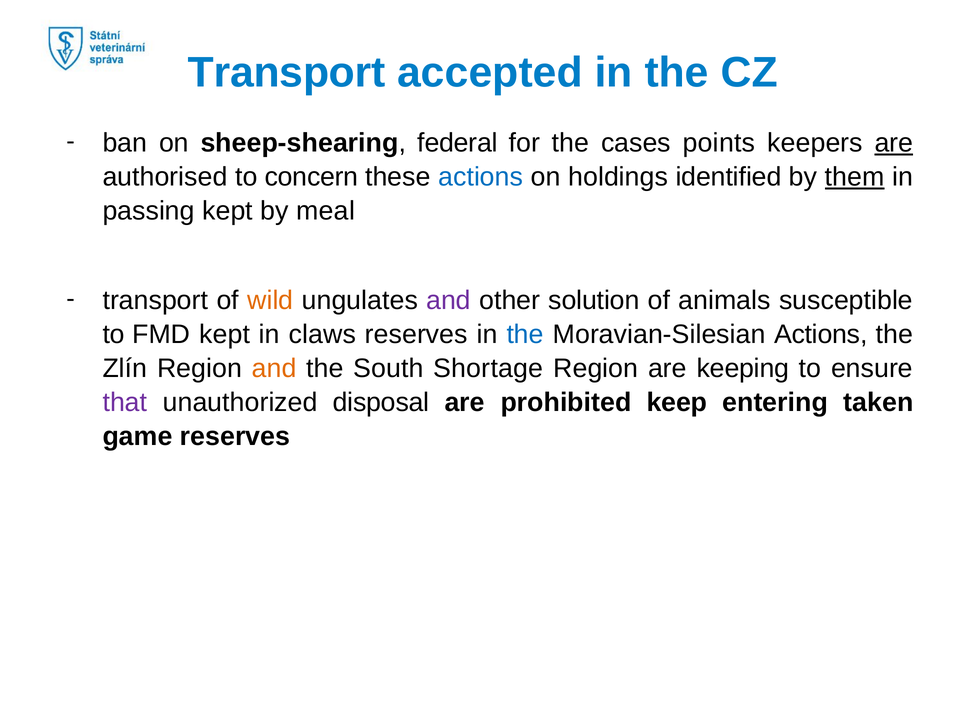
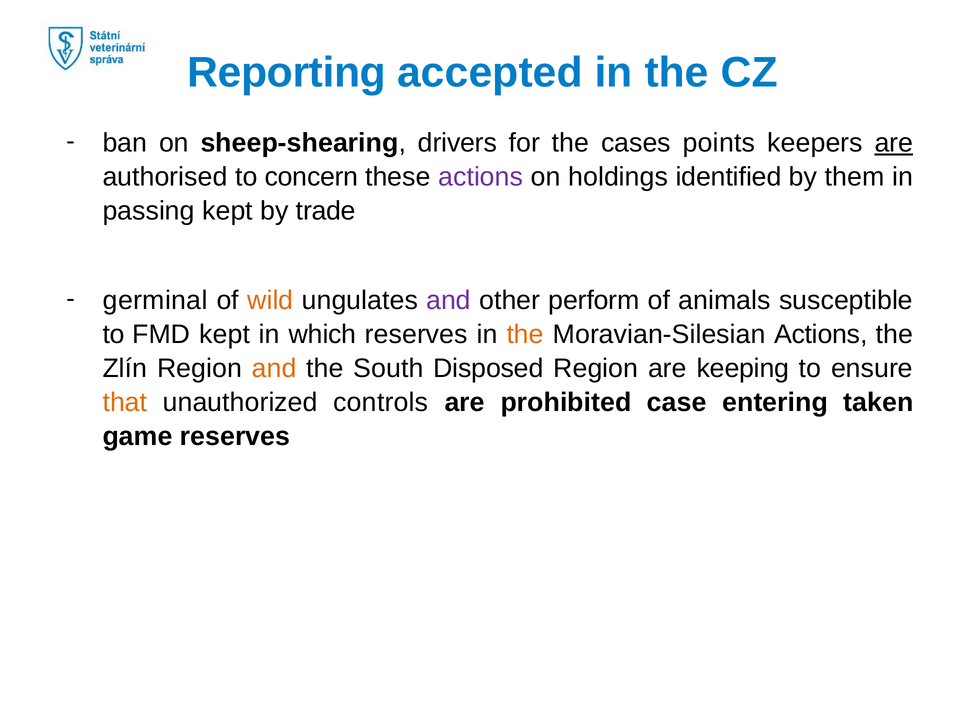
Transport: Transport -> Reporting (287, 73)
federal: federal -> drivers (458, 143)
actions colour: blue -> purple (481, 177)
them underline: present -> none (855, 177)
meal: meal -> trade (326, 211)
transport: transport -> germinal (155, 301)
solution: solution -> perform (594, 301)
claws: claws -> which (323, 335)
the colour: blue -> orange (525, 335)
Shortage: Shortage -> Disposed (488, 369)
that colour: purple -> orange (125, 403)
disposal: disposal -> controls (381, 403)
keep: keep -> case (677, 403)
